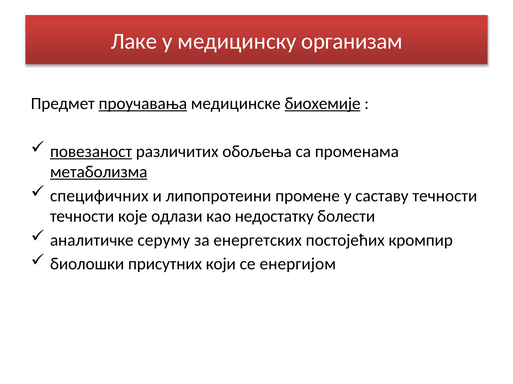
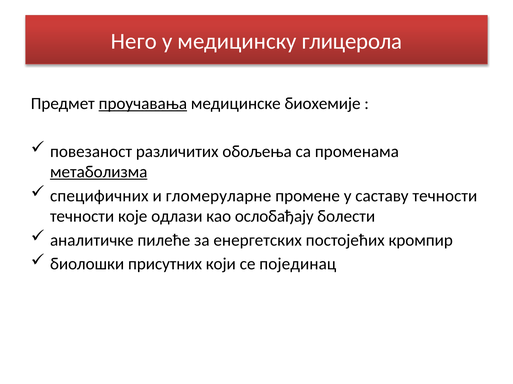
Лаке: Лаке -> Него (134, 41)
организам: организам -> глицерола (352, 41)
биохемије underline: present -> none (323, 104)
повезаност underline: present -> none (91, 152)
липопротеини: липопротеини -> гломеруларне (218, 196)
недостатку: недостатку -> ослобађају (274, 217)
серуму: серуму -> пилеће (164, 241)
енергијом: енергијом -> појединац (298, 265)
